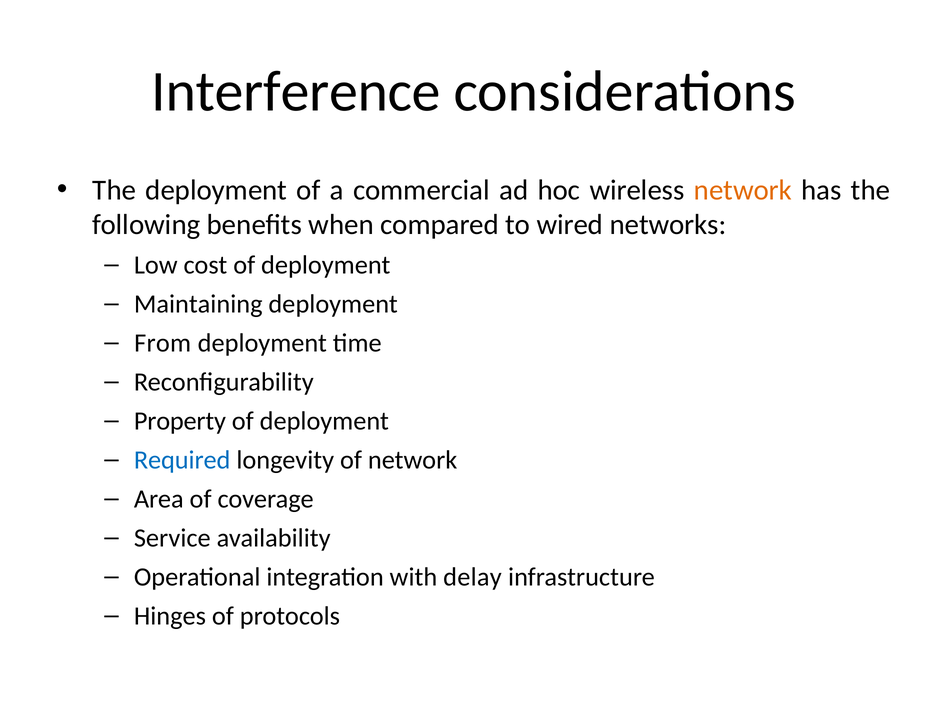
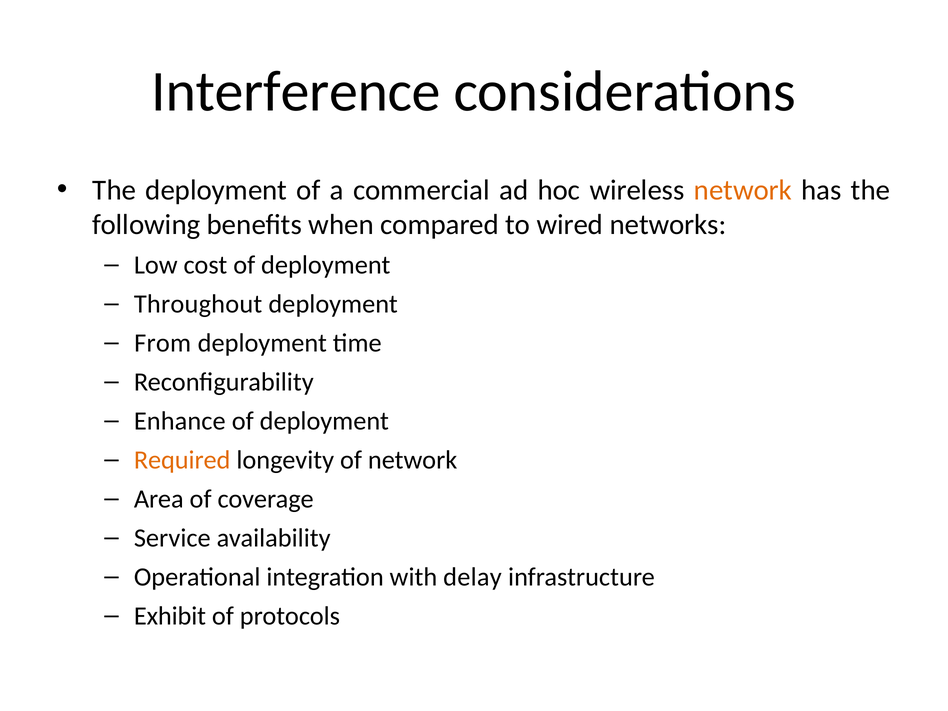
Maintaining: Maintaining -> Throughout (198, 304)
Property: Property -> Enhance (180, 421)
Required colour: blue -> orange (182, 460)
Hinges: Hinges -> Exhibit (170, 616)
